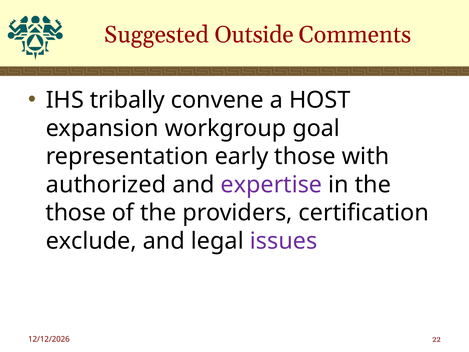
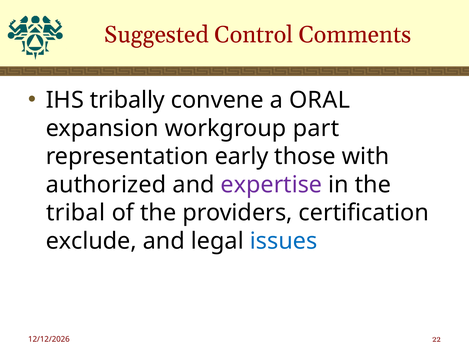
Outside: Outside -> Control (254, 35)
HOST: HOST -> ORAL (320, 100)
goal: goal -> part (316, 128)
those: those -> tribal (76, 213)
issues colour: purple -> blue (284, 241)
